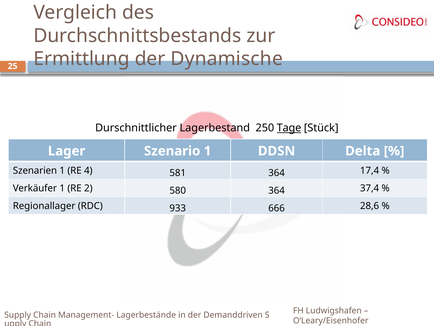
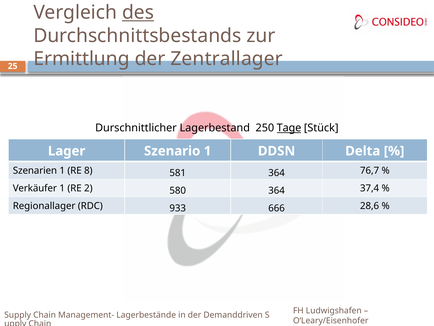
des underline: none -> present (138, 13)
Dynamische: Dynamische -> Zentrallager (227, 59)
4: 4 -> 8 (88, 171)
17,4: 17,4 -> 76,7 (370, 171)
